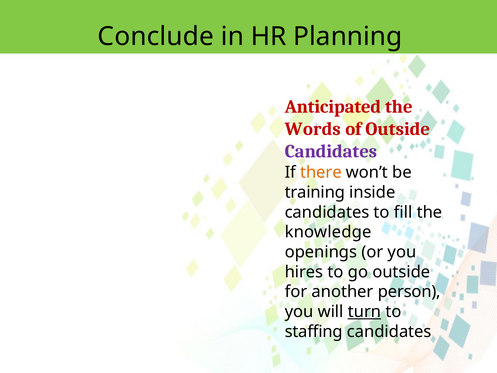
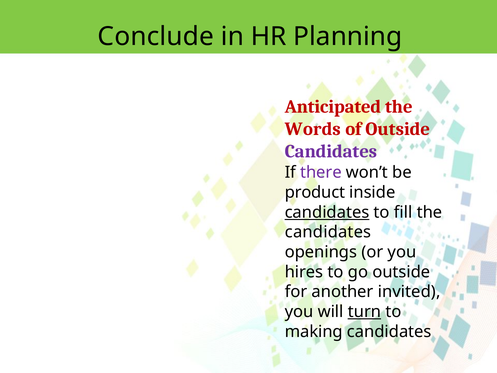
there colour: orange -> purple (321, 172)
training: training -> product (315, 192)
candidates underline: none -> present (327, 212)
knowledge: knowledge -> candidates (328, 232)
person: person -> invited (409, 292)
staffing: staffing -> making (314, 331)
